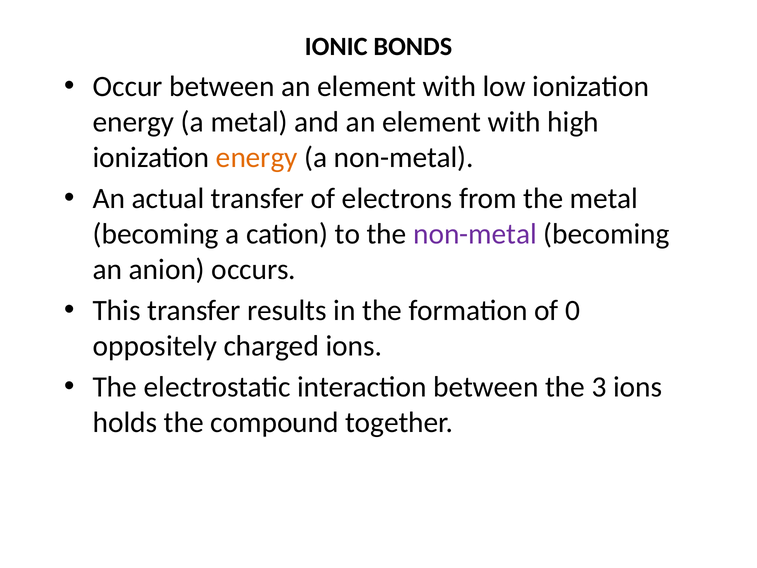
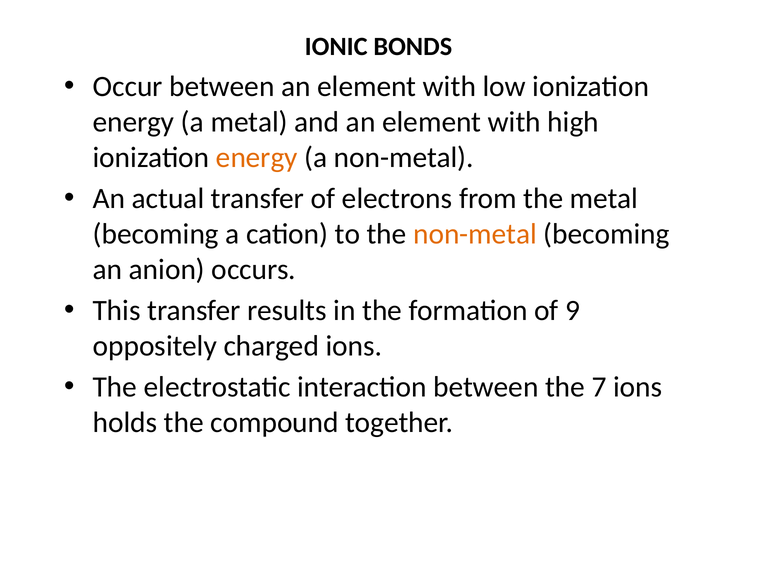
non-metal colour: purple -> orange (475, 234)
0: 0 -> 9 (573, 310)
3: 3 -> 7 (599, 387)
